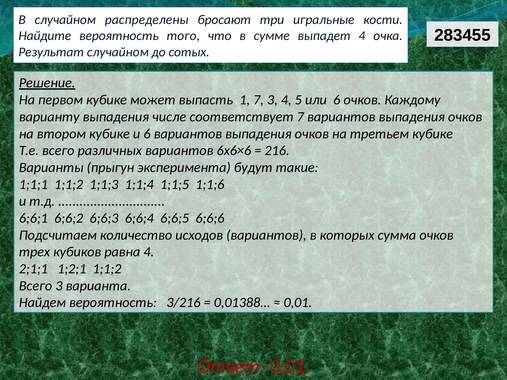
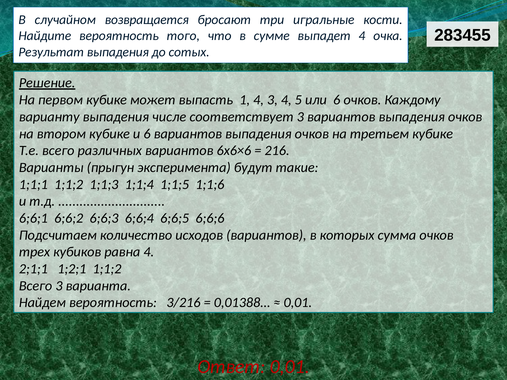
распределены: распределены -> возвращается (147, 20)
Результат случайном: случайном -> выпадения (118, 52)
1 7: 7 -> 4 (259, 100)
соответствует 7: 7 -> 3 (300, 117)
